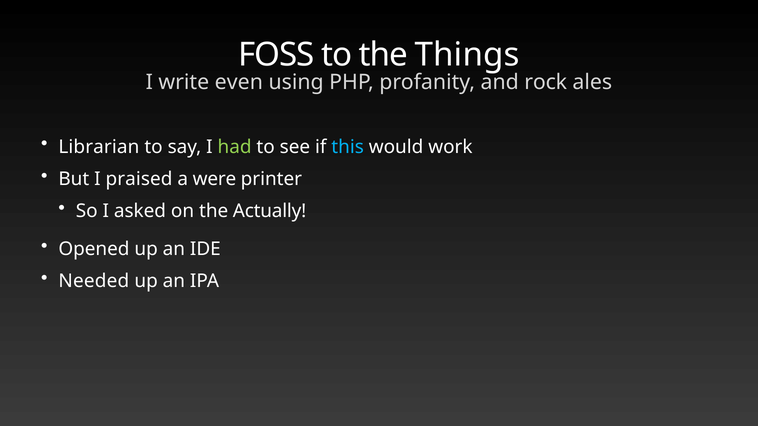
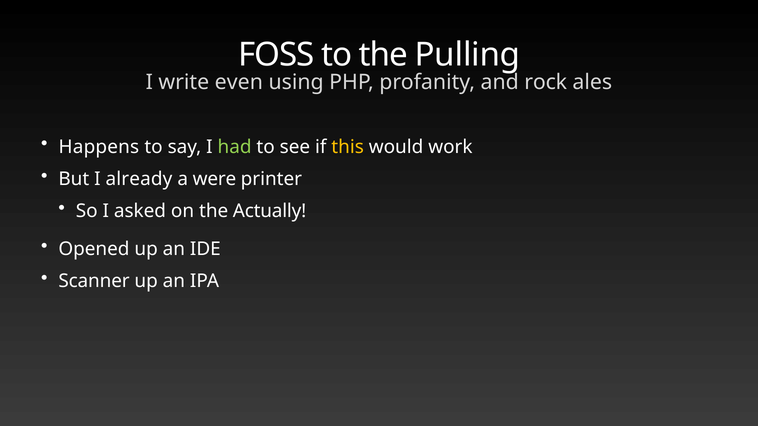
Things: Things -> Pulling (467, 55)
Librarian: Librarian -> Happens (99, 147)
this colour: light blue -> yellow (348, 147)
praised: praised -> already (139, 179)
Needed: Needed -> Scanner (94, 281)
